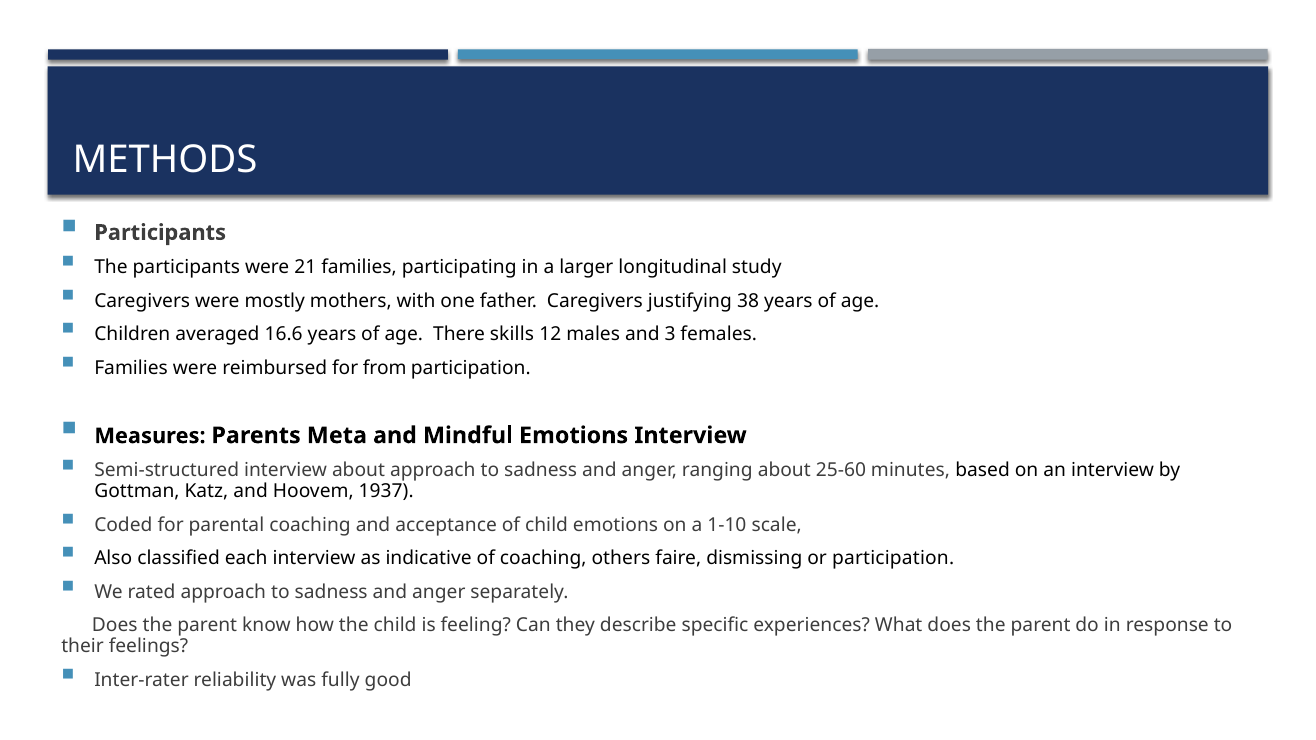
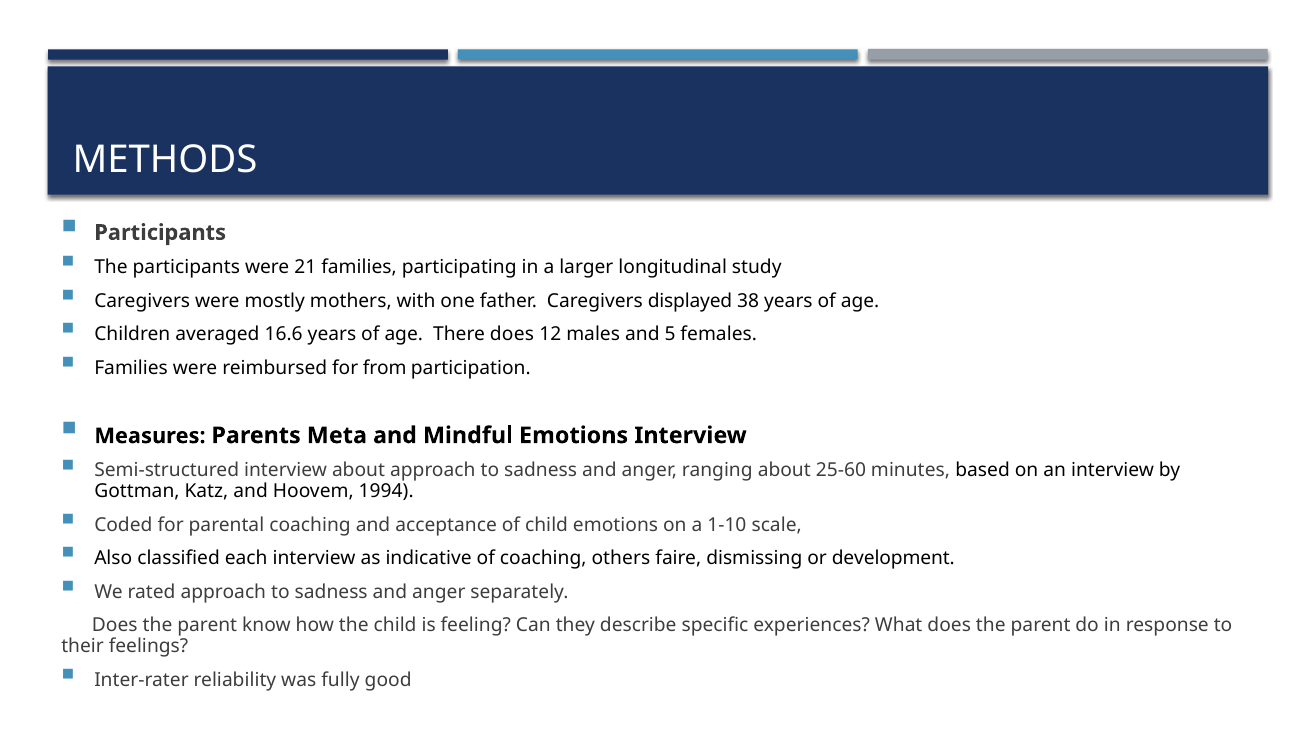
justifying: justifying -> displayed (690, 301)
There skills: skills -> does (512, 334)
3: 3 -> 5 (670, 334)
1937: 1937 -> 1994 (386, 492)
or participation: participation -> development (893, 559)
